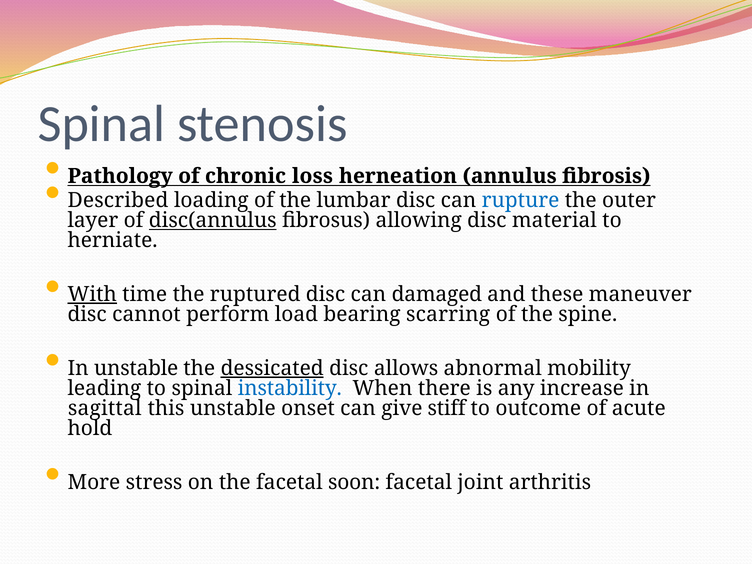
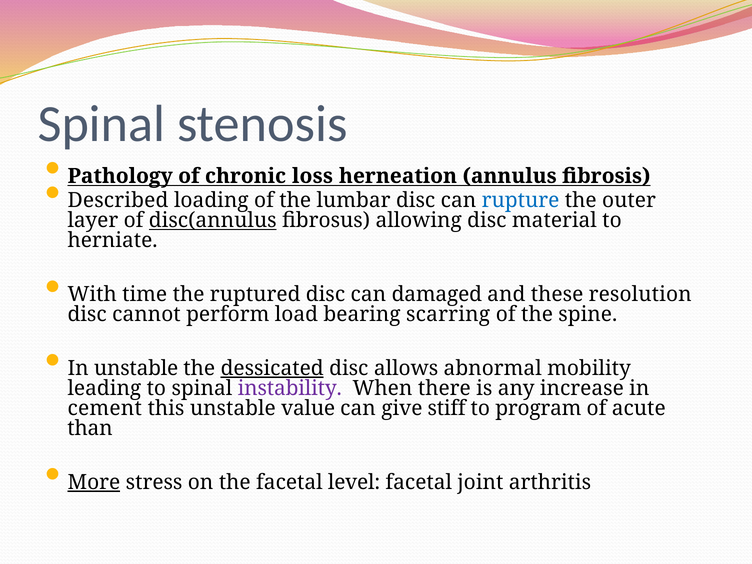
With underline: present -> none (92, 294)
maneuver: maneuver -> resolution (640, 294)
instability colour: blue -> purple (290, 388)
sagittal: sagittal -> cement (105, 408)
onset: onset -> value (308, 408)
outcome: outcome -> program (538, 408)
hold: hold -> than (90, 428)
More underline: none -> present (94, 482)
soon: soon -> level (354, 482)
